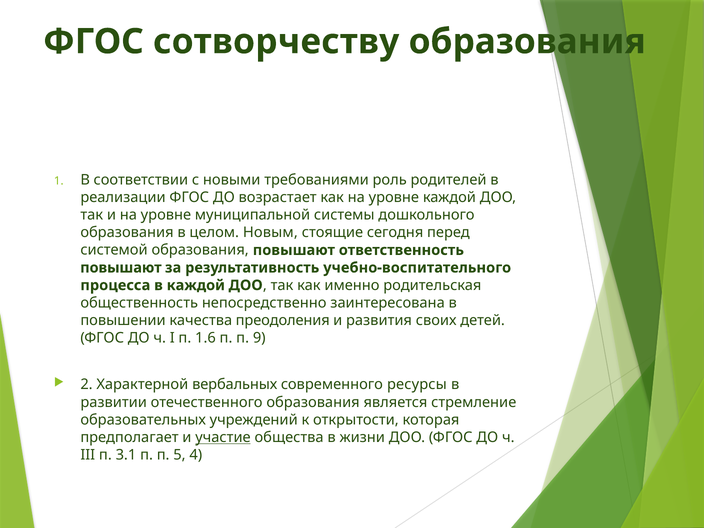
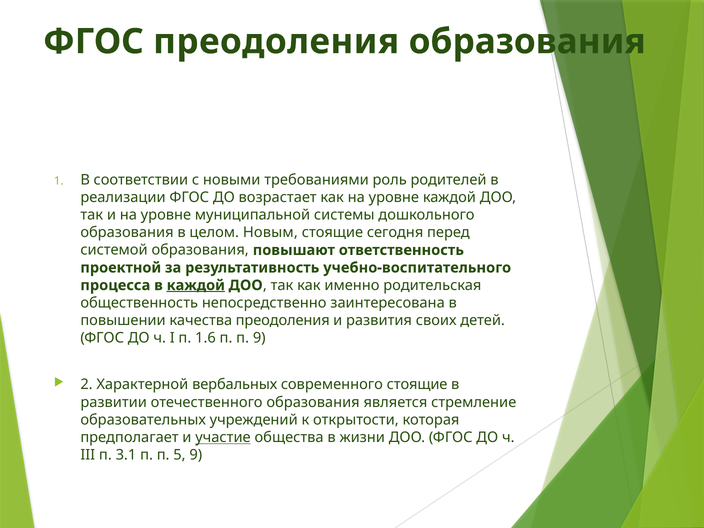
ФГОС сотворчеству: сотворчеству -> преодоления (276, 42)
повышают: повышают -> проектной (121, 268)
каждой underline: none -> present (196, 285)
современного ресурсы: ресурсы -> стоящие (417, 385)
5 4: 4 -> 9 (196, 455)
